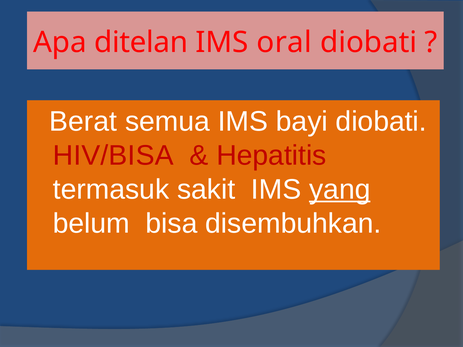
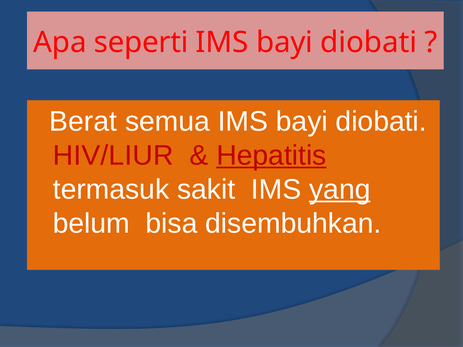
ditelan: ditelan -> seperti (141, 43)
oral: oral -> bayi (284, 43)
HIV/BISA: HIV/BISA -> HIV/LIUR (113, 156)
Hepatitis underline: none -> present (271, 156)
